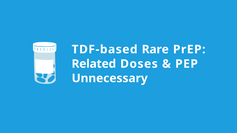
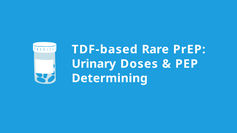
Related: Related -> Urinary (94, 64)
Unnecessary: Unnecessary -> Determining (110, 78)
